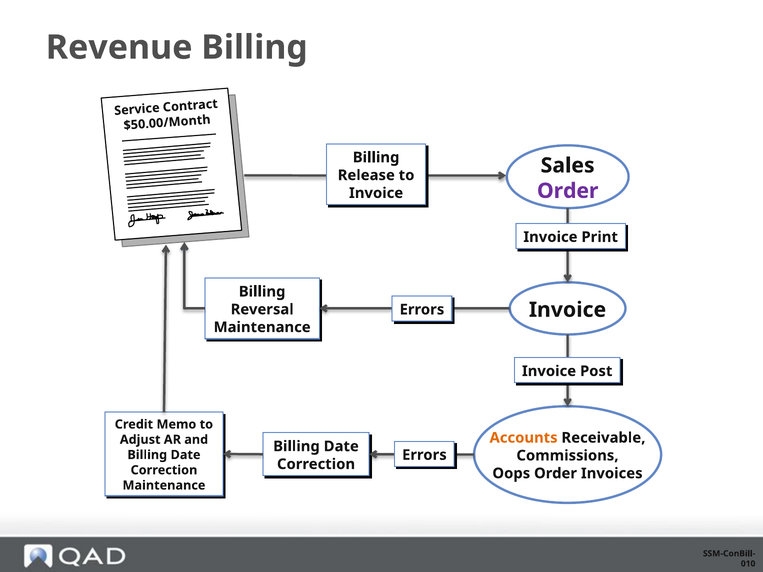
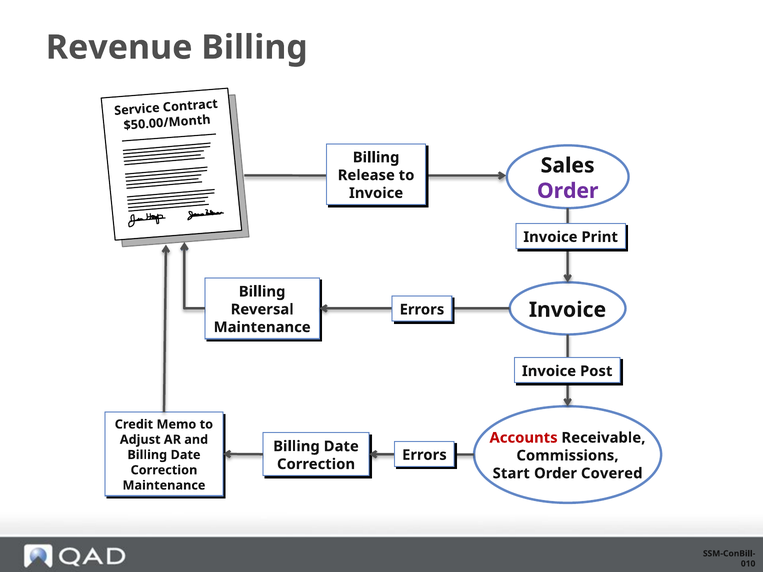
Accounts colour: orange -> red (524, 438)
Oops: Oops -> Start (511, 474)
Invoices: Invoices -> Covered (612, 474)
